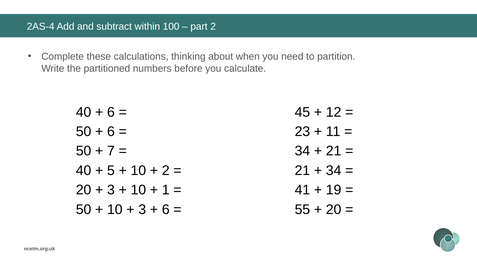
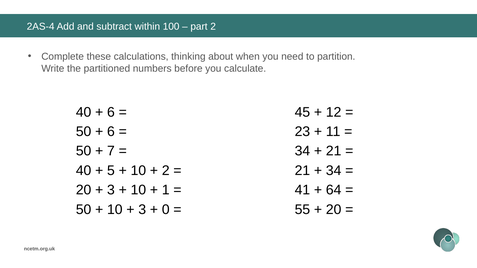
19: 19 -> 64 (334, 190)
6: 6 -> 0 (166, 210)
